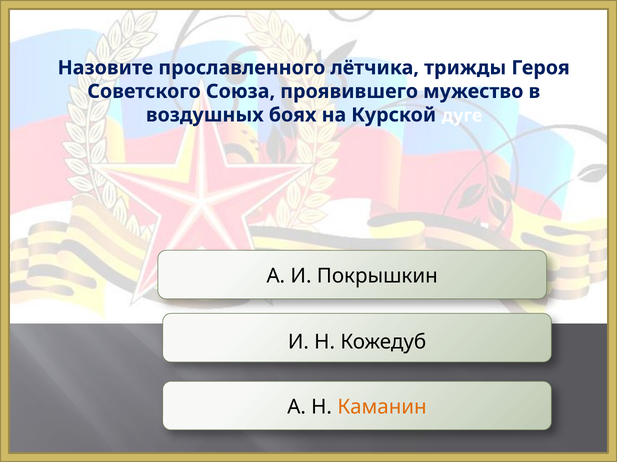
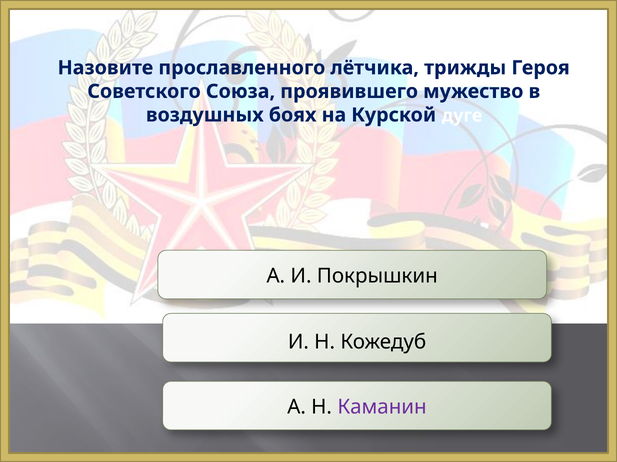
Каманин colour: orange -> purple (382, 408)
